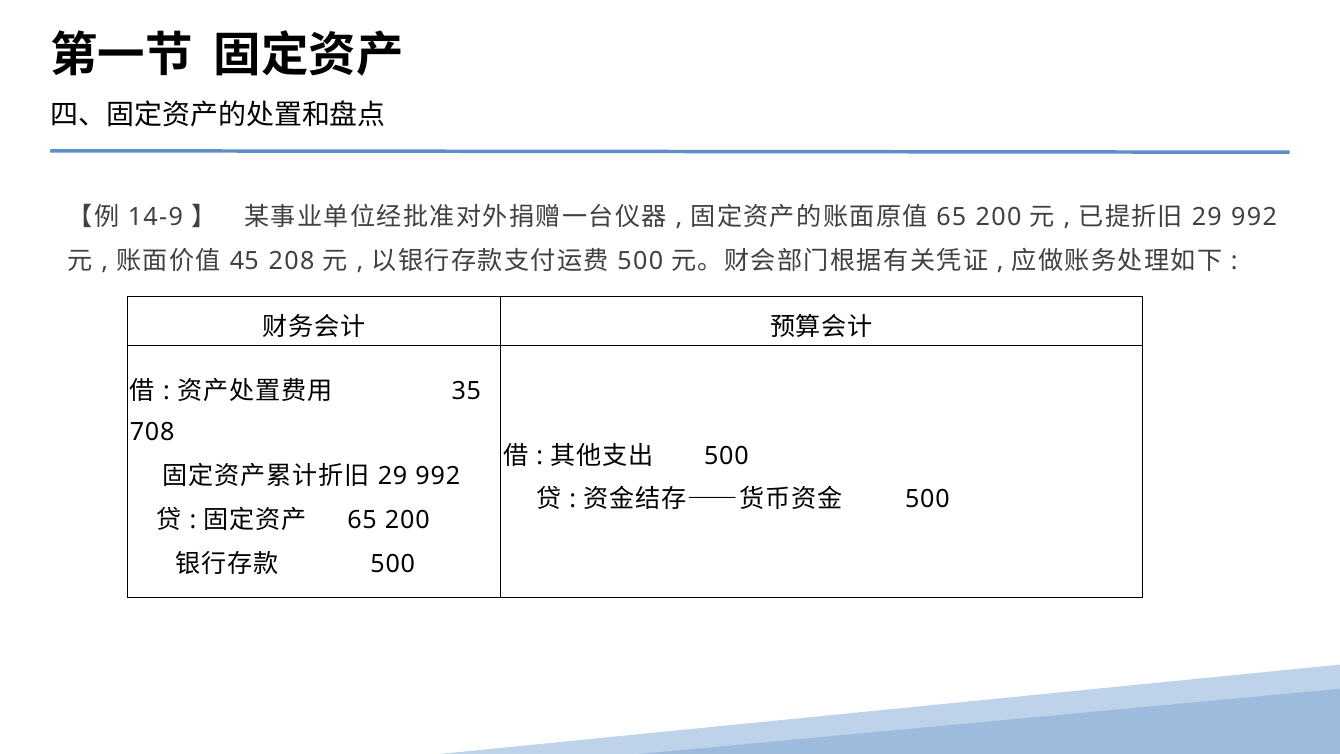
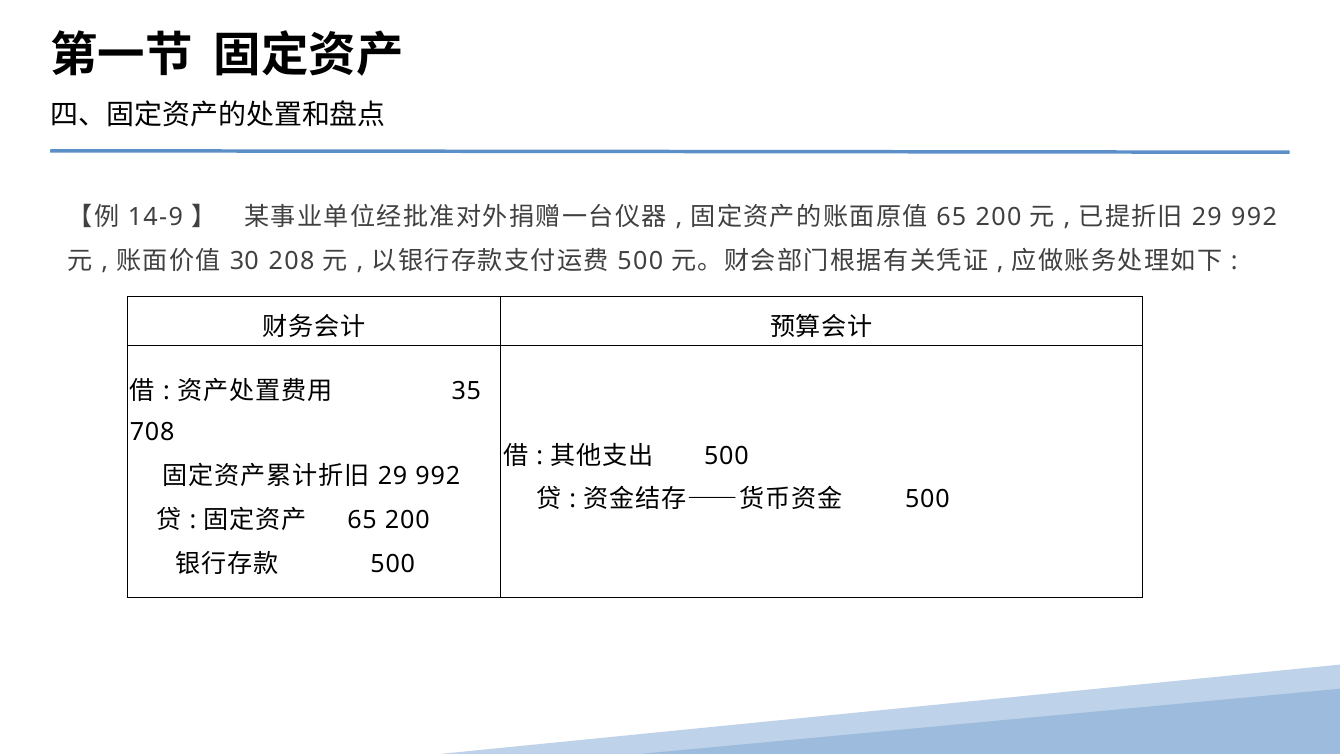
45: 45 -> 30 (244, 261)
